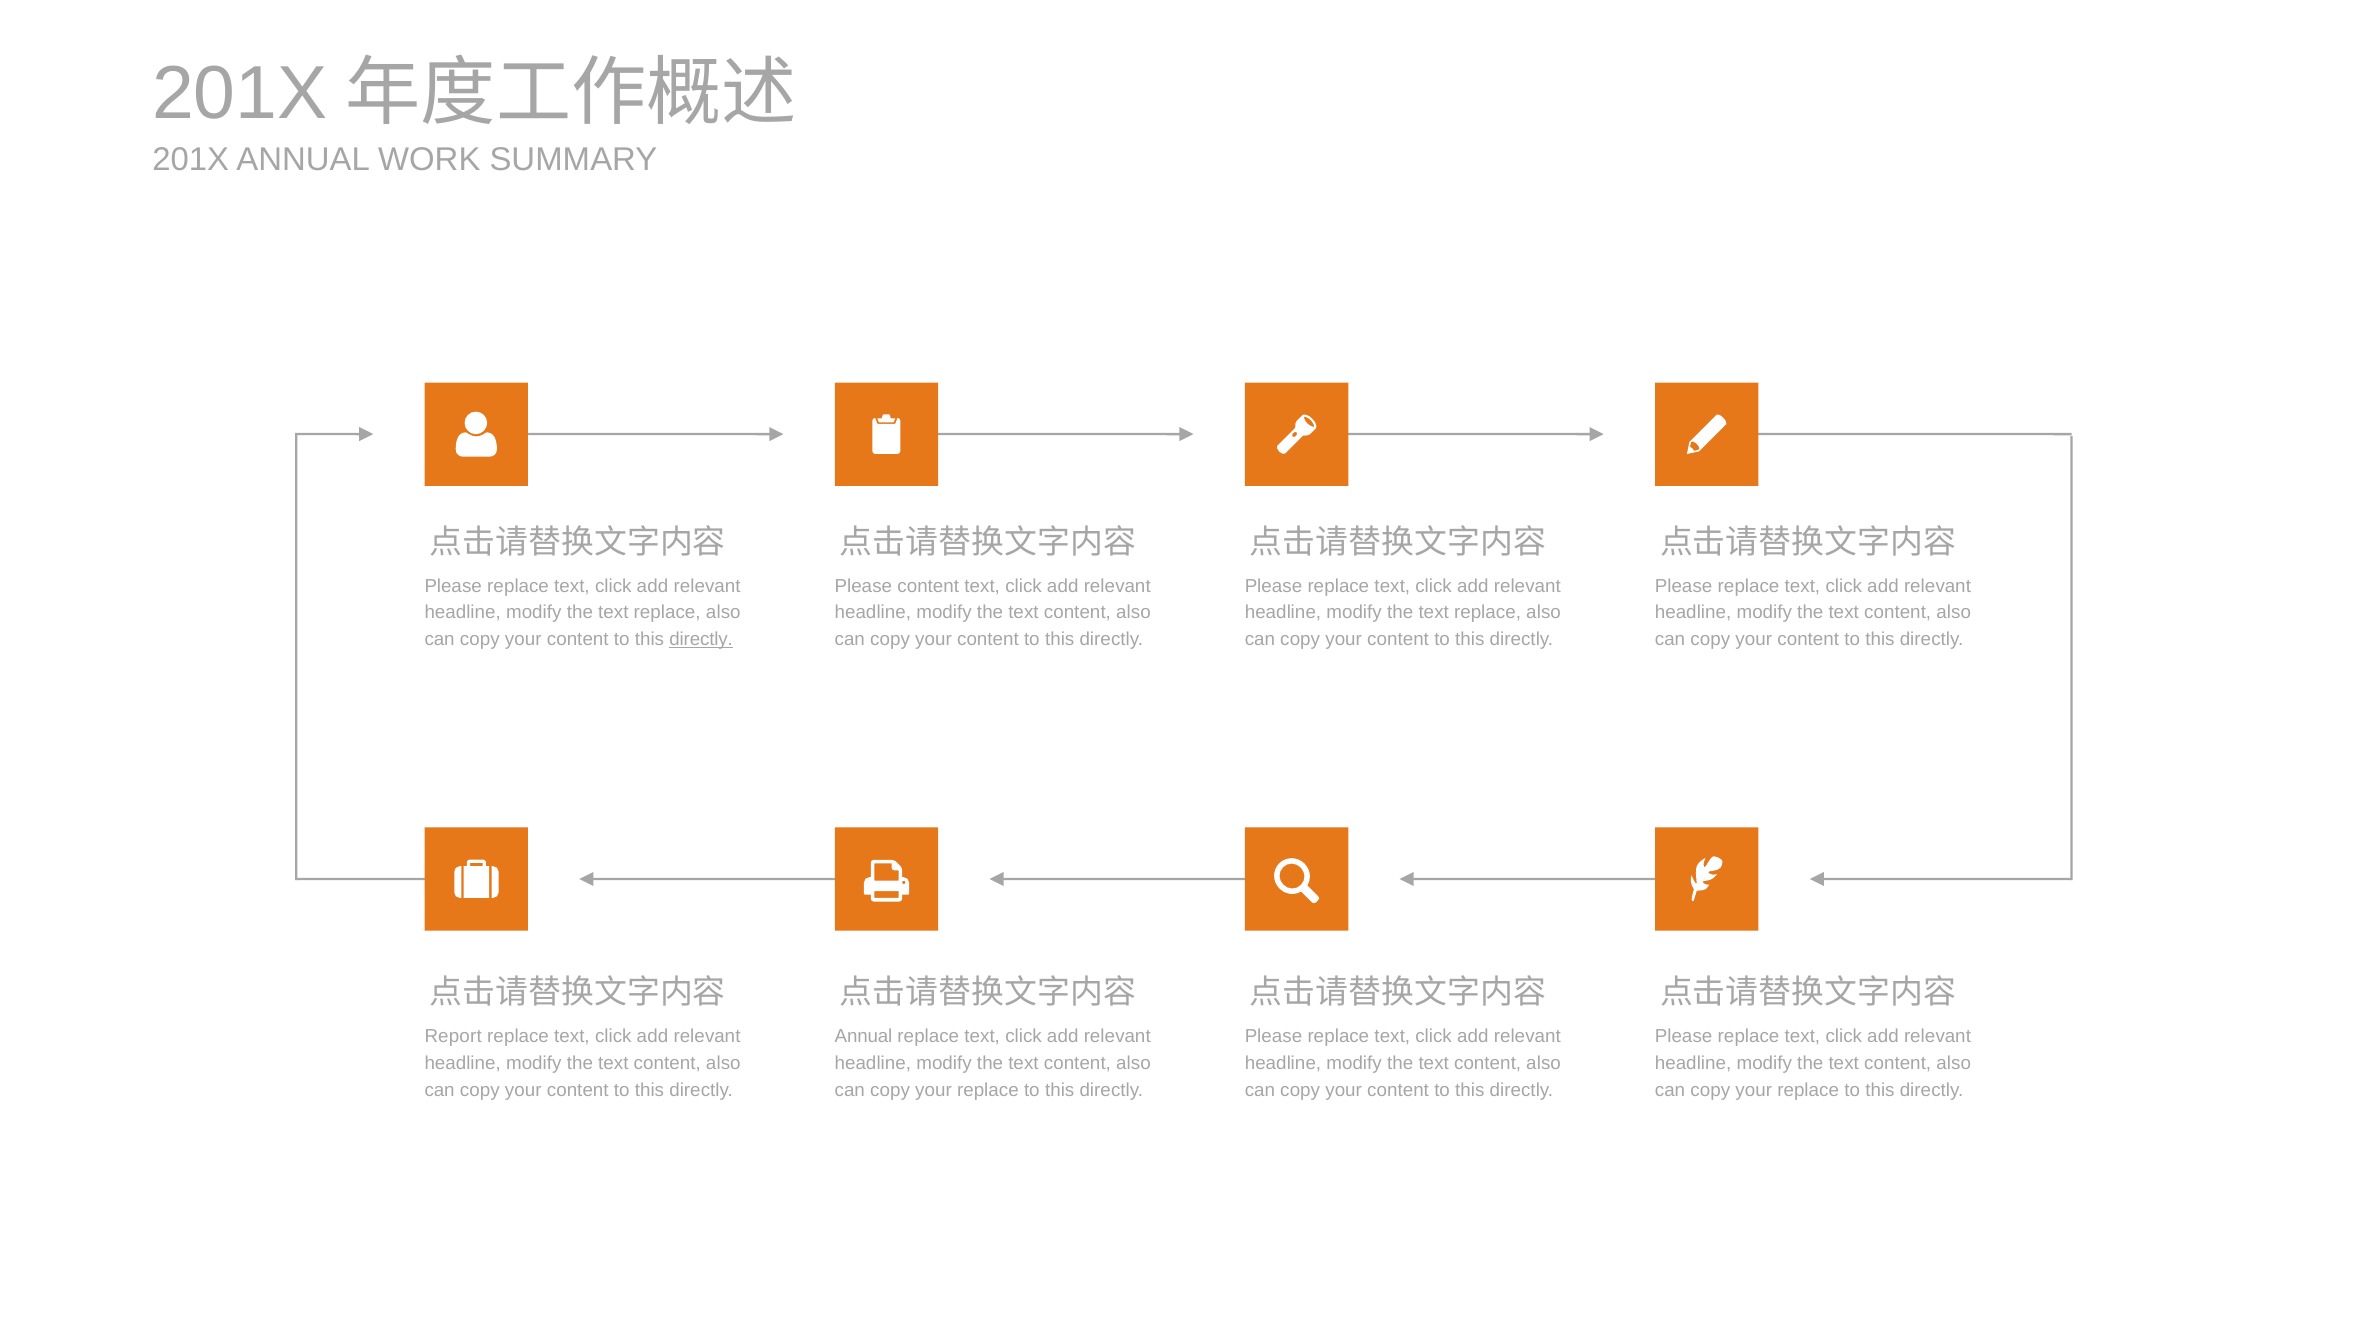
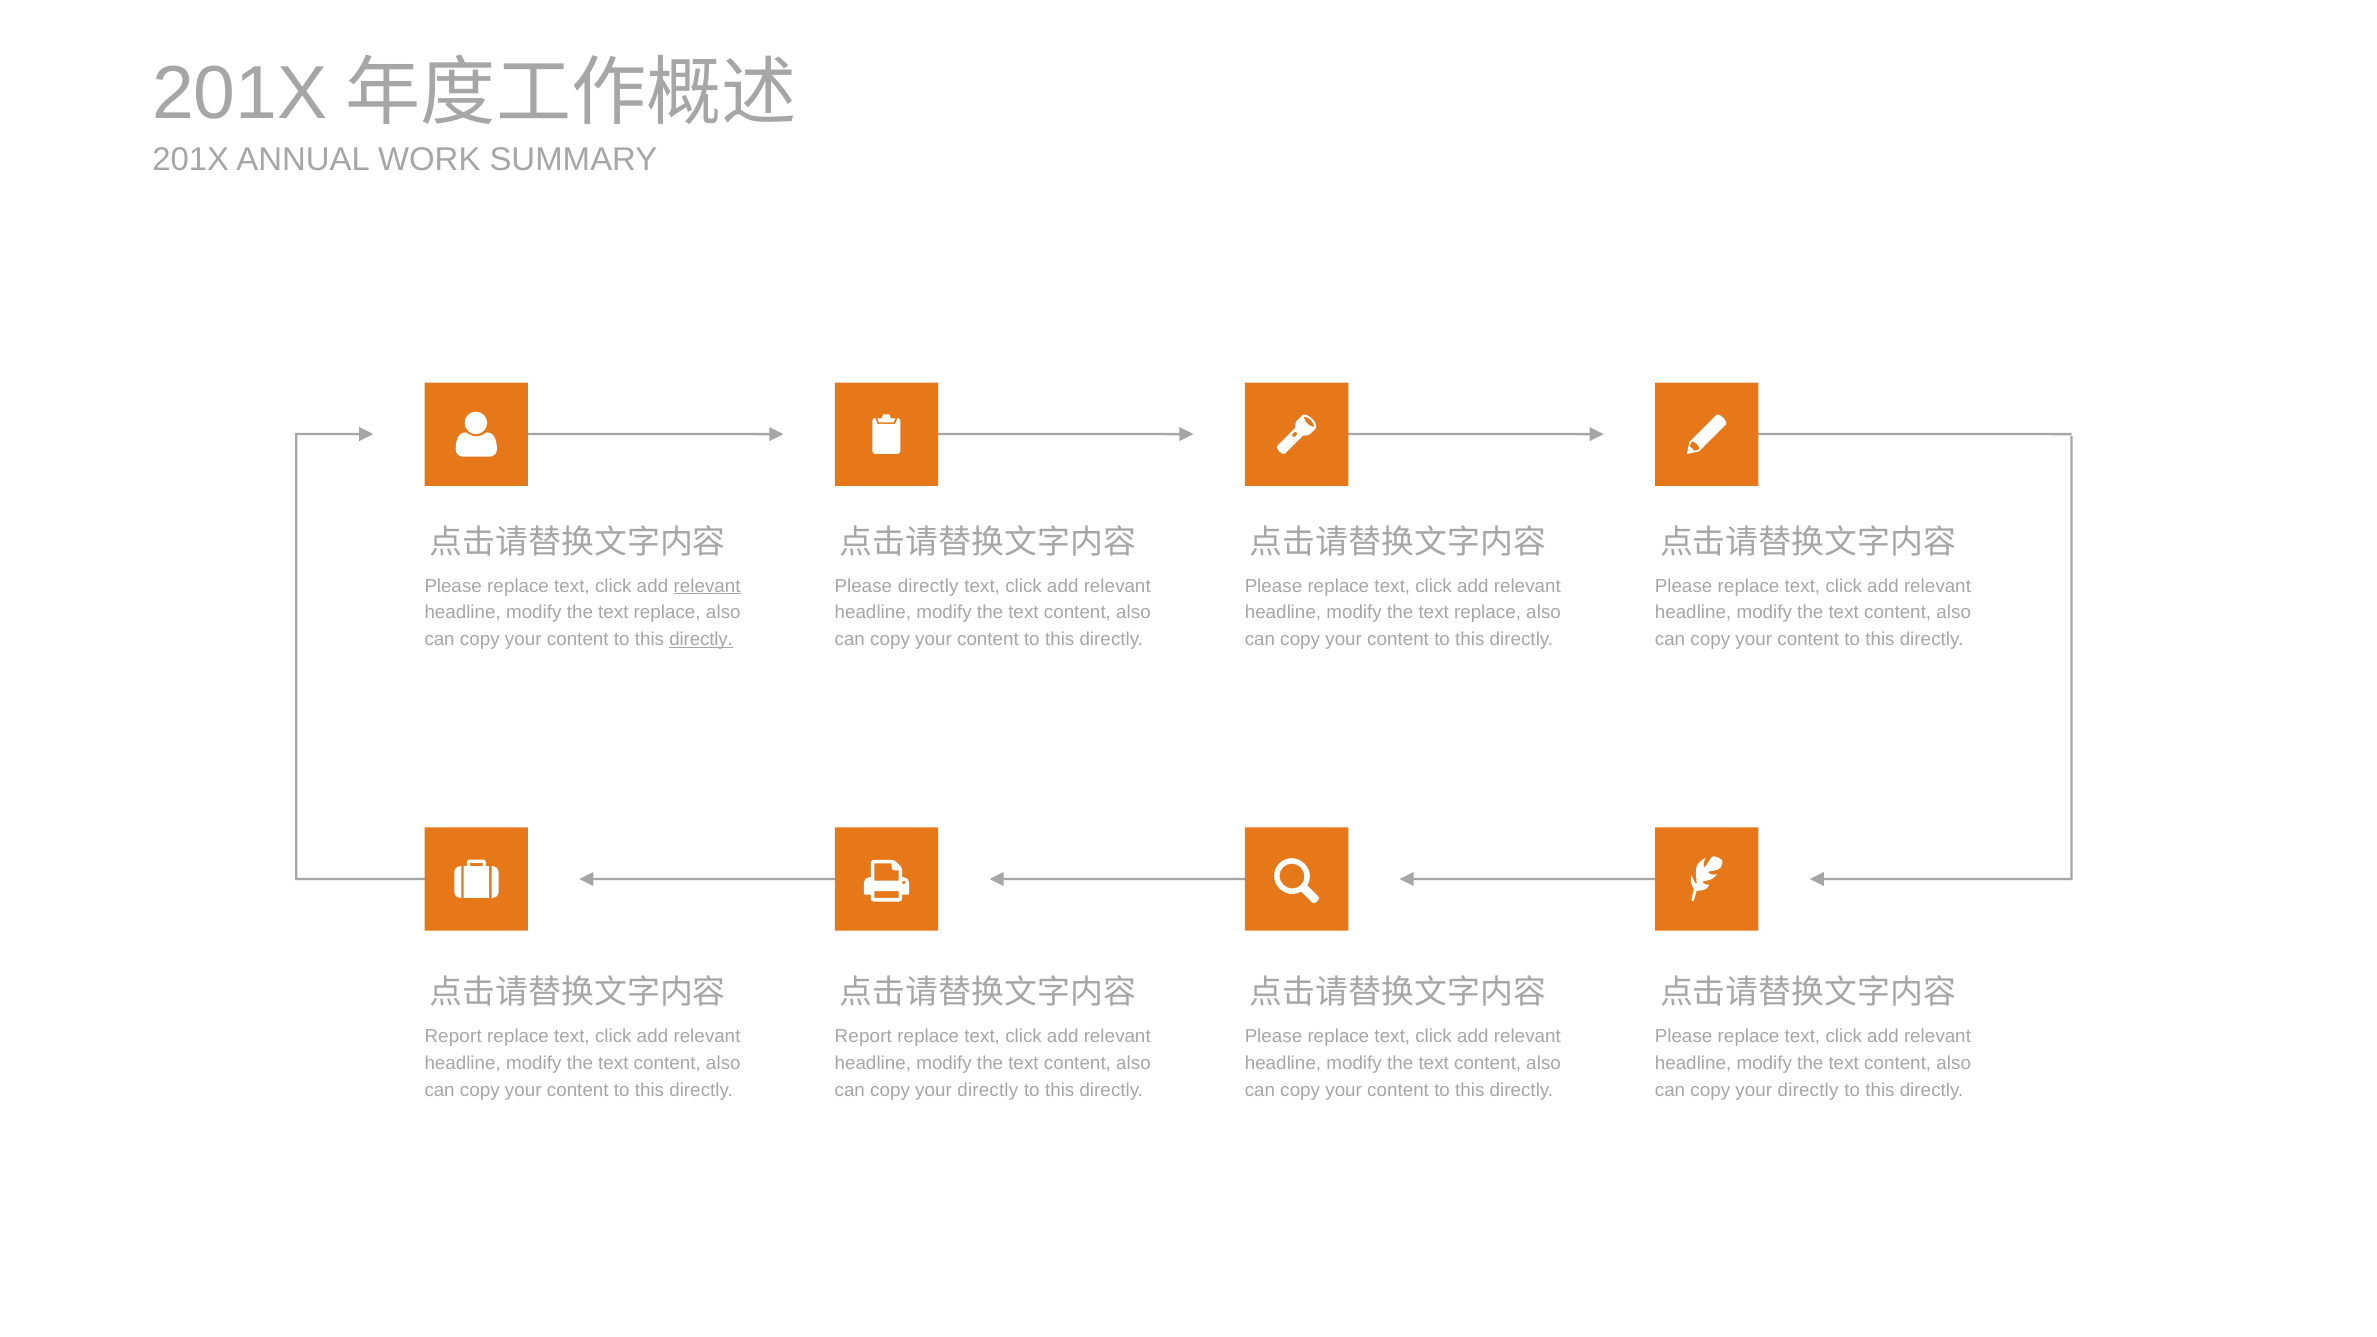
relevant underline: none -> present (707, 586)
Please content: content -> directly (928, 586)
Annual: Annual -> Report (863, 1036)
replace: replace -> directly (988, 1090)
replace: replace -> directly (1808, 1090)
